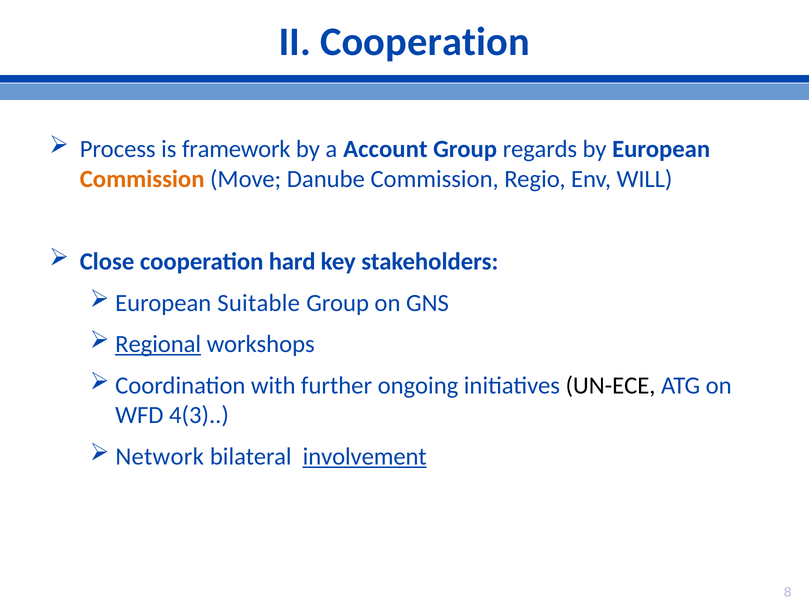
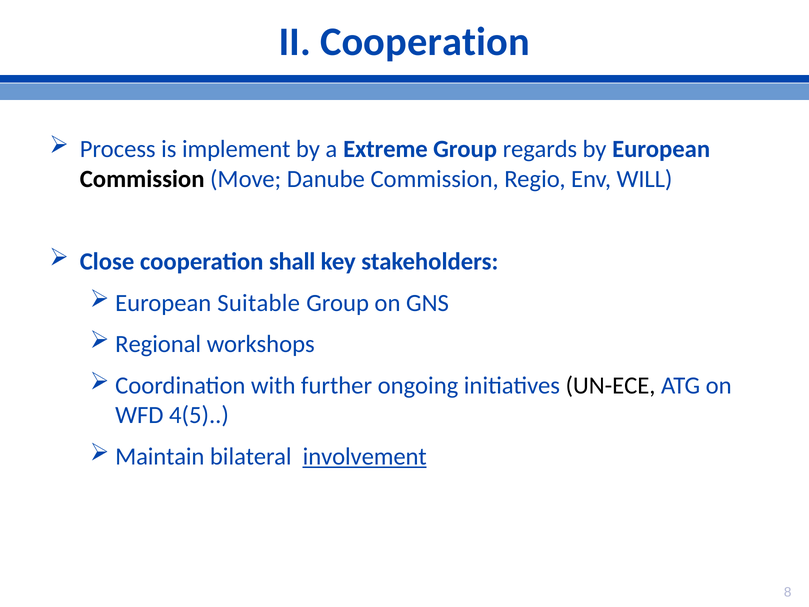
framework: framework -> implement (236, 149)
Account: Account -> Extreme (385, 149)
Commission colour: orange -> black (142, 179)
hard: hard -> shall (292, 261)
Regional underline: present -> none (158, 344)
4(3: 4(3 -> 4(5 (199, 415)
Network: Network -> Maintain (160, 456)
